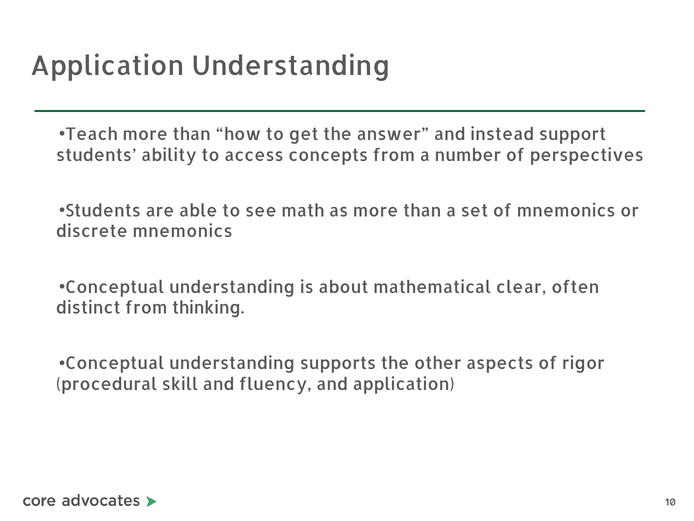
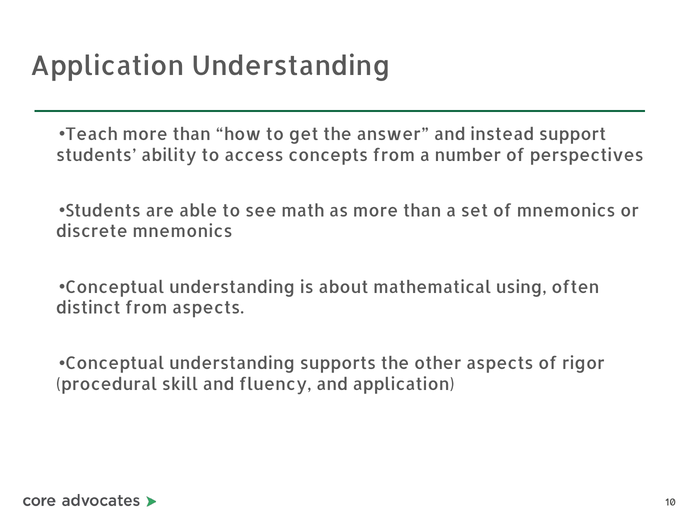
clear: clear -> using (521, 287)
from thinking: thinking -> aspects (208, 308)
